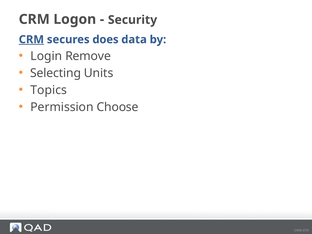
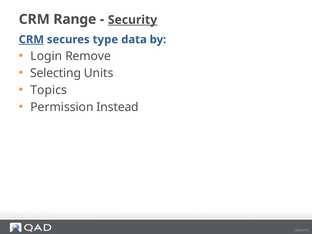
Logon: Logon -> Range (75, 19)
Security underline: none -> present (133, 20)
does: does -> type (105, 40)
Choose: Choose -> Instead (118, 107)
